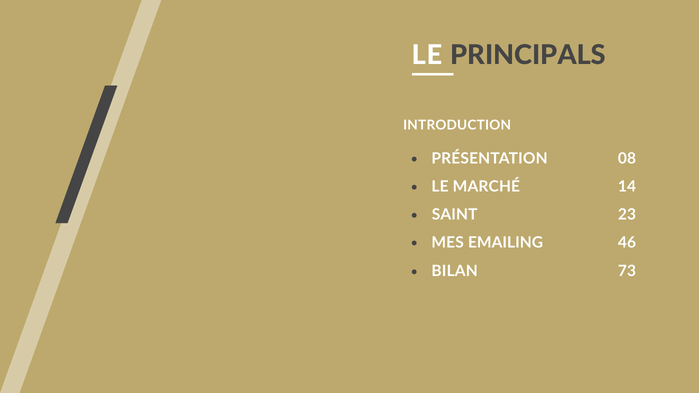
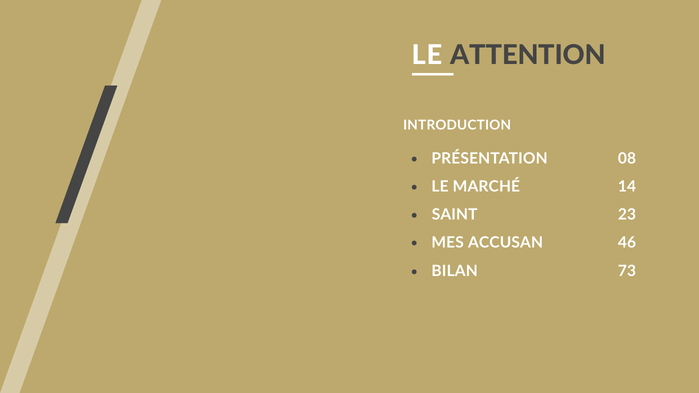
PRINCIPALS: PRINCIPALS -> ATTENTION (528, 55)
EMAILING: EMAILING -> ACCUSAN (505, 243)
